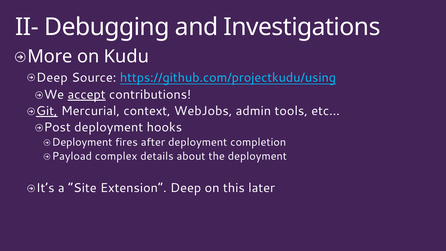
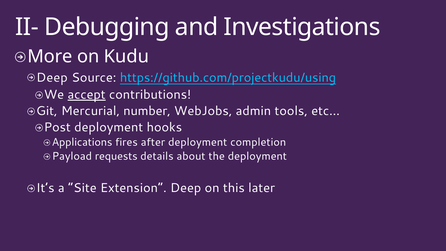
Git underline: present -> none (47, 111)
context: context -> number (147, 111)
Deployment: Deployment -> Applications (82, 142)
complex: complex -> requests (116, 156)
